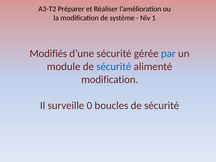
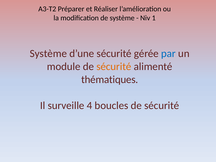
Modifiés: Modifiés -> Système (48, 54)
sécurité colour: blue -> orange (114, 67)
modification: modification -> thématiques (110, 80)
0: 0 -> 4 (90, 105)
